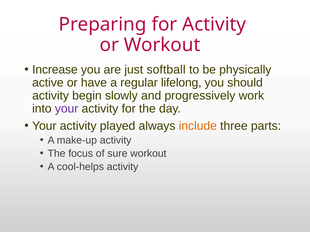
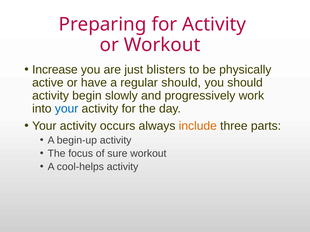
softball: softball -> blisters (166, 70)
regular lifelong: lifelong -> should (181, 83)
your colour: purple -> blue (67, 109)
played: played -> occurs (118, 126)
make-up: make-up -> begin-up (77, 140)
